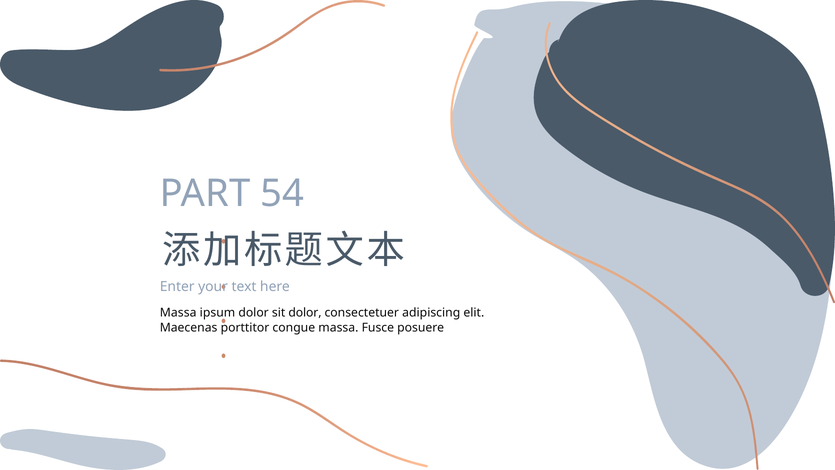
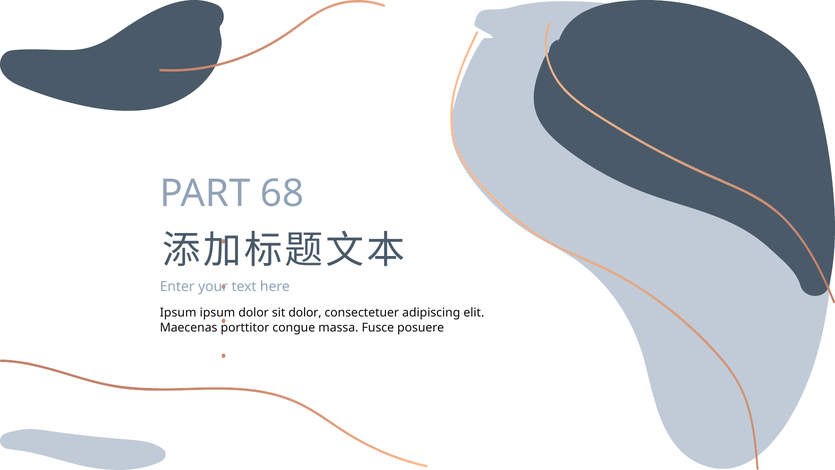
54: 54 -> 68 (282, 193)
Massa: Massa -> Ipsum (178, 313)
